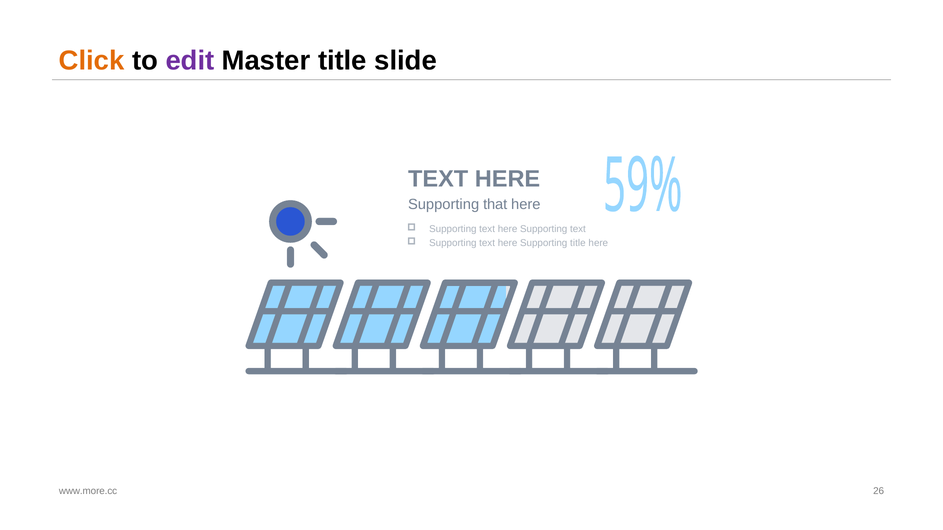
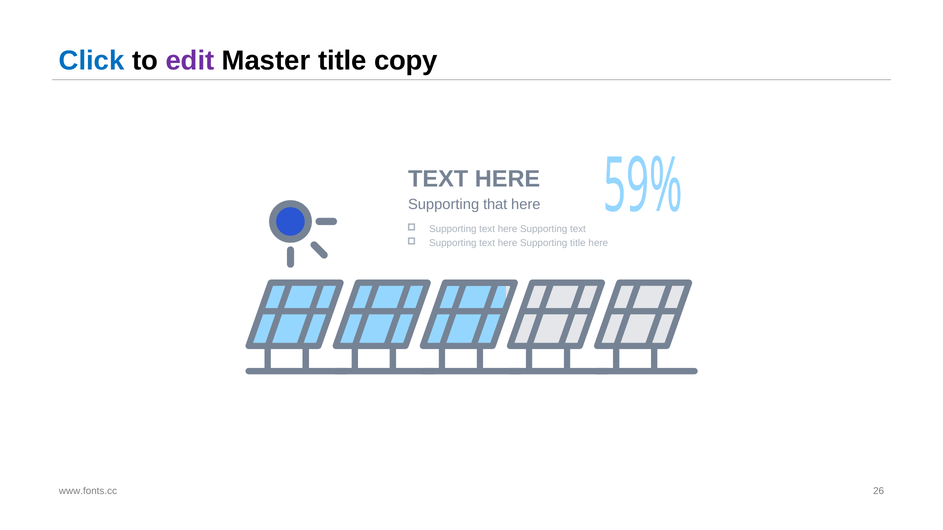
Click colour: orange -> blue (92, 61)
slide: slide -> copy (406, 61)
www.more.cc: www.more.cc -> www.fonts.cc (88, 491)
